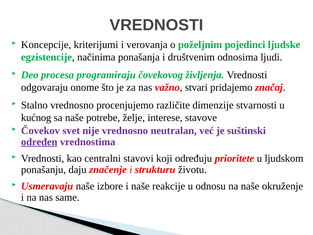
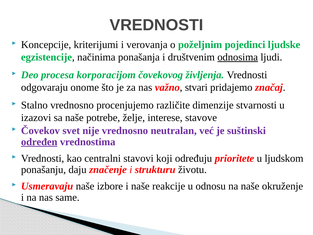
odnosima underline: none -> present (238, 57)
programiraju: programiraju -> korporacijom (106, 75)
kućnog: kućnog -> izazovi (36, 118)
